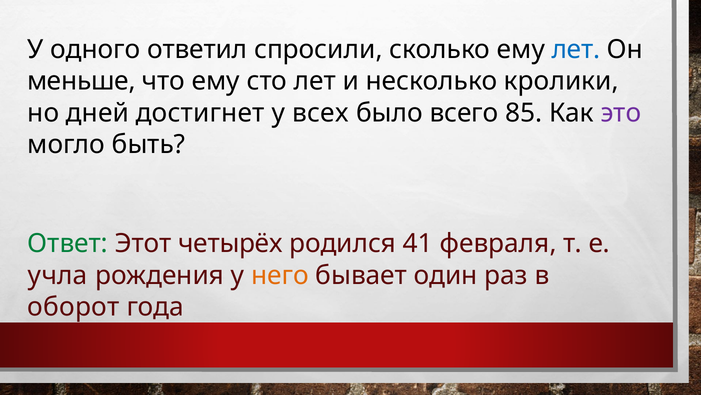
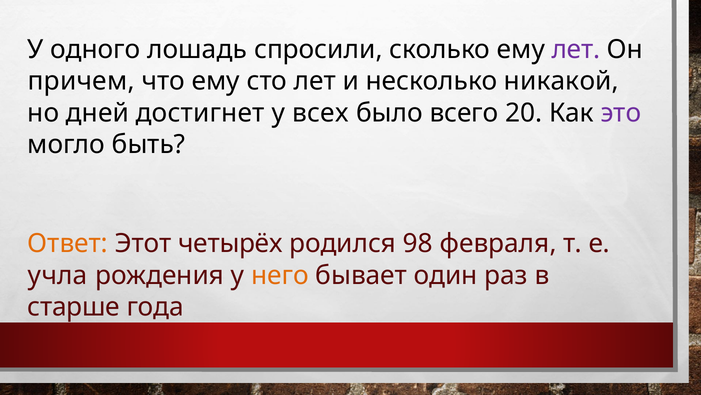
ответил: ответил -> лошадь (197, 50)
лет colour: blue -> purple (576, 50)
меньше: меньше -> причем (81, 81)
кролики: кролики -> никакой (561, 81)
85: 85 -> 20 (524, 113)
Ответ colour: green -> orange (68, 243)
41: 41 -> 98 (418, 243)
оборот: оборот -> старше (74, 306)
